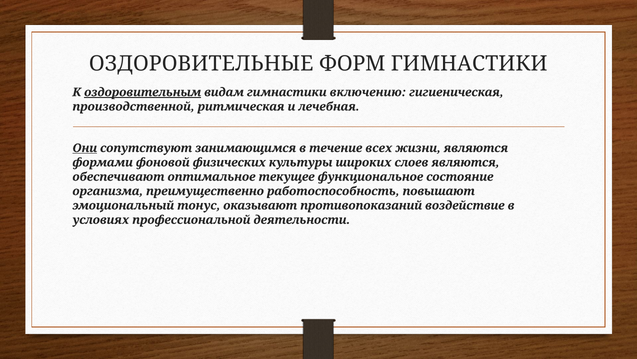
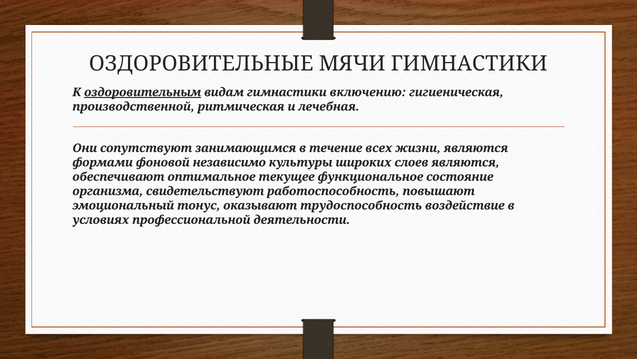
ФОРМ: ФОРМ -> МЯЧИ (352, 63)
Они underline: present -> none (85, 148)
физических: физических -> независимо (229, 162)
преимущественно: преимущественно -> свидетельствуют (205, 191)
противопоказаний: противопоказаний -> трудоспособность (361, 205)
